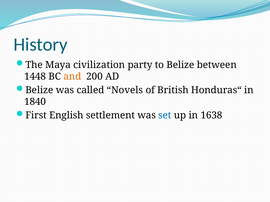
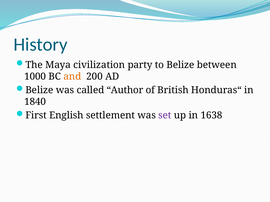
1448: 1448 -> 1000 (35, 77)
Novels: Novels -> Author (125, 90)
set colour: blue -> purple (165, 116)
